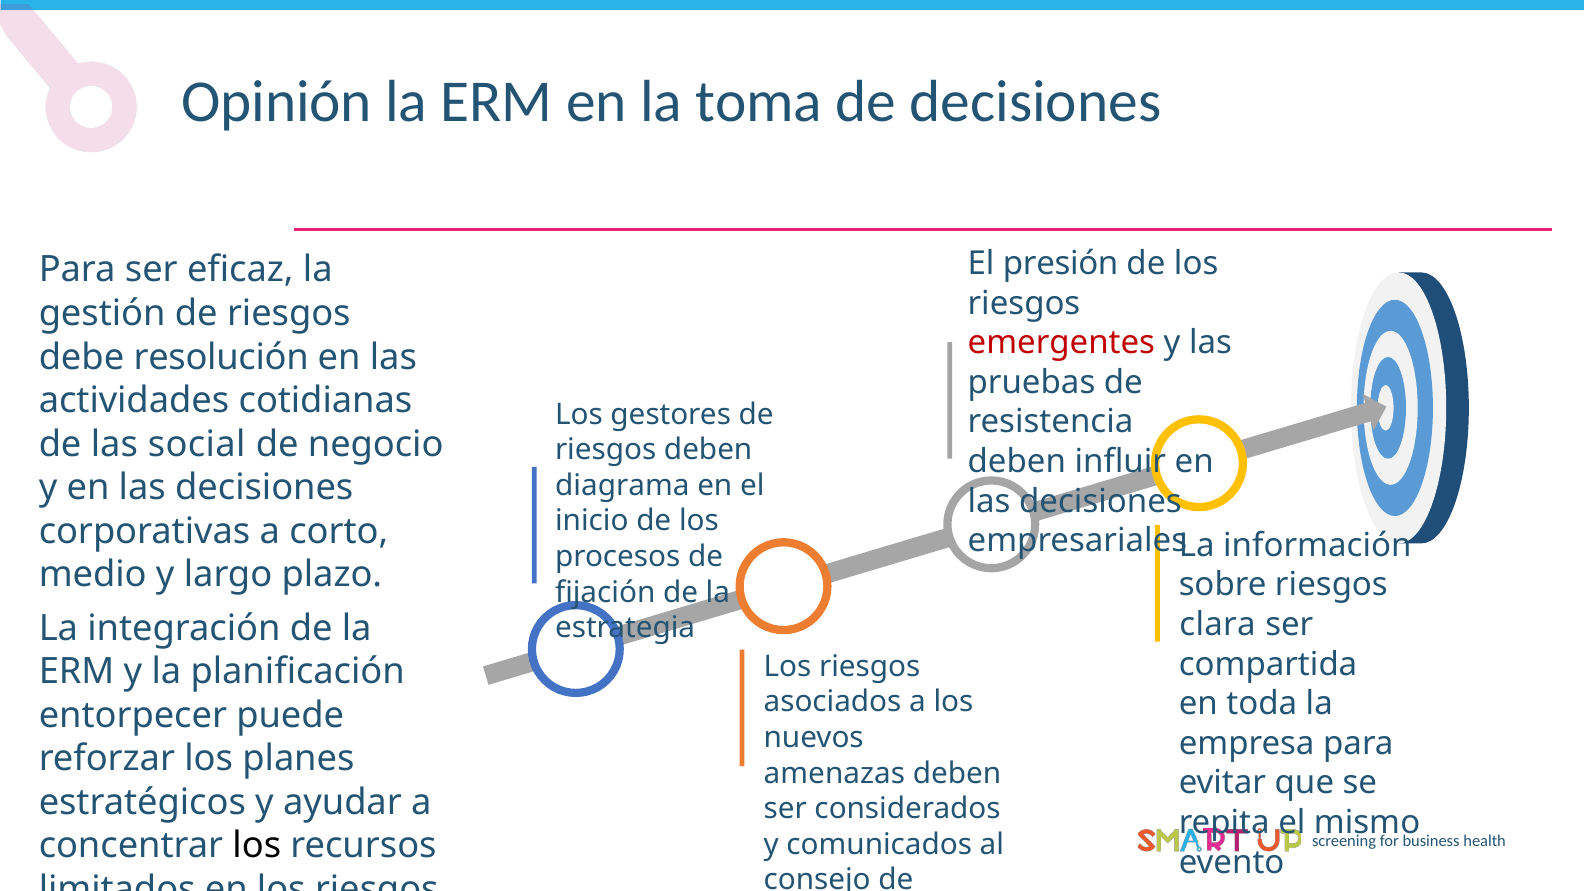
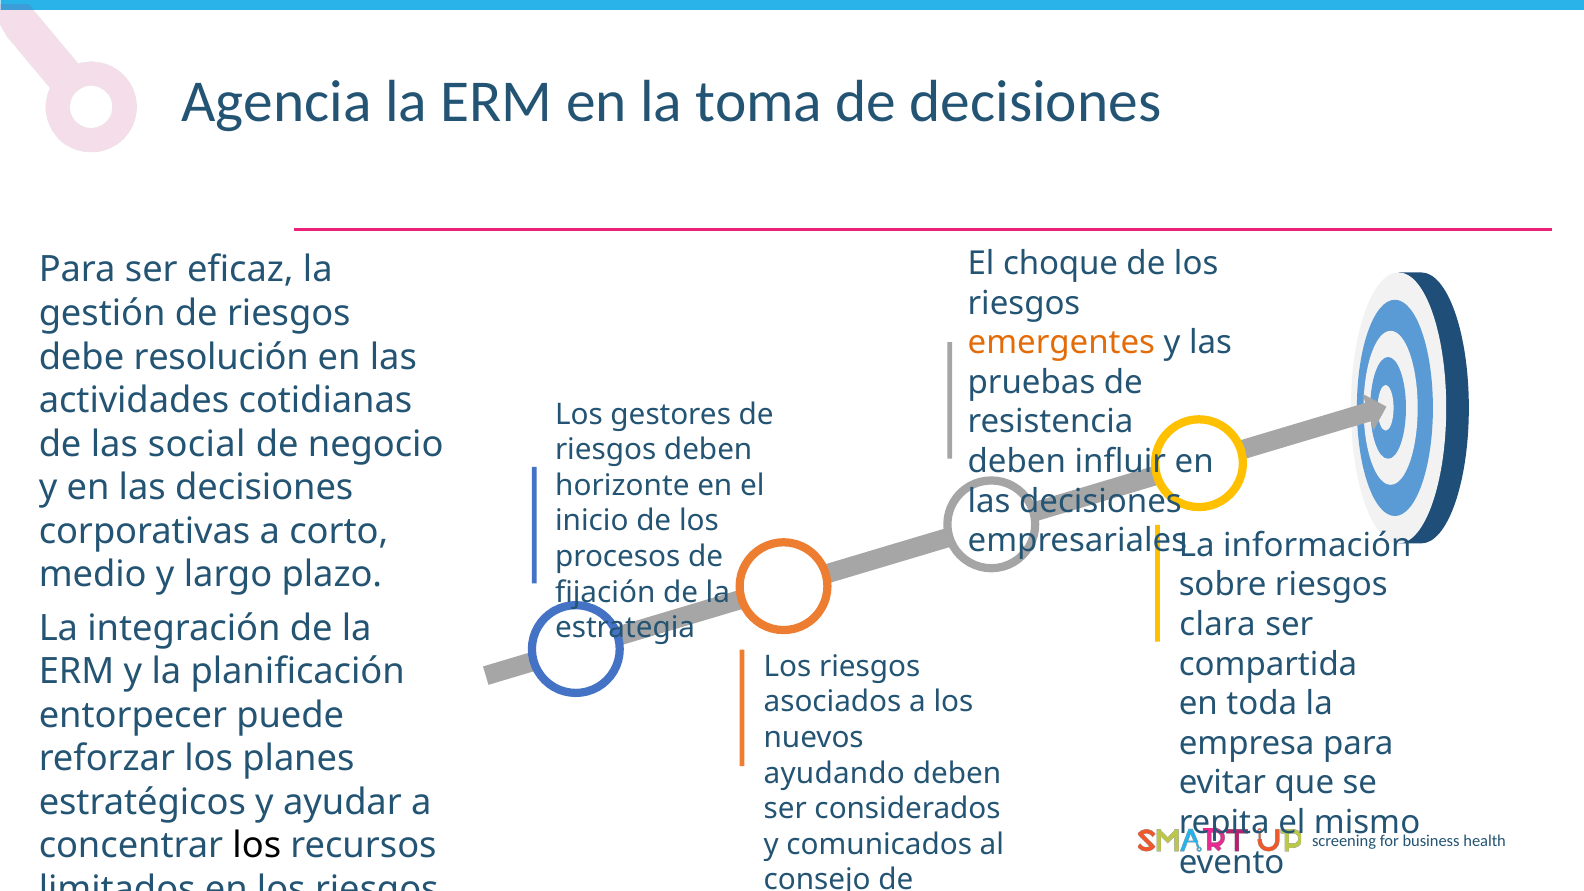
Opinión: Opinión -> Agencia (277, 102)
presión: presión -> choque (1061, 264)
emergentes colour: red -> orange (1061, 343)
diagrama: diagrama -> horizonte (622, 486)
amenazas: amenazas -> ayudando (834, 773)
